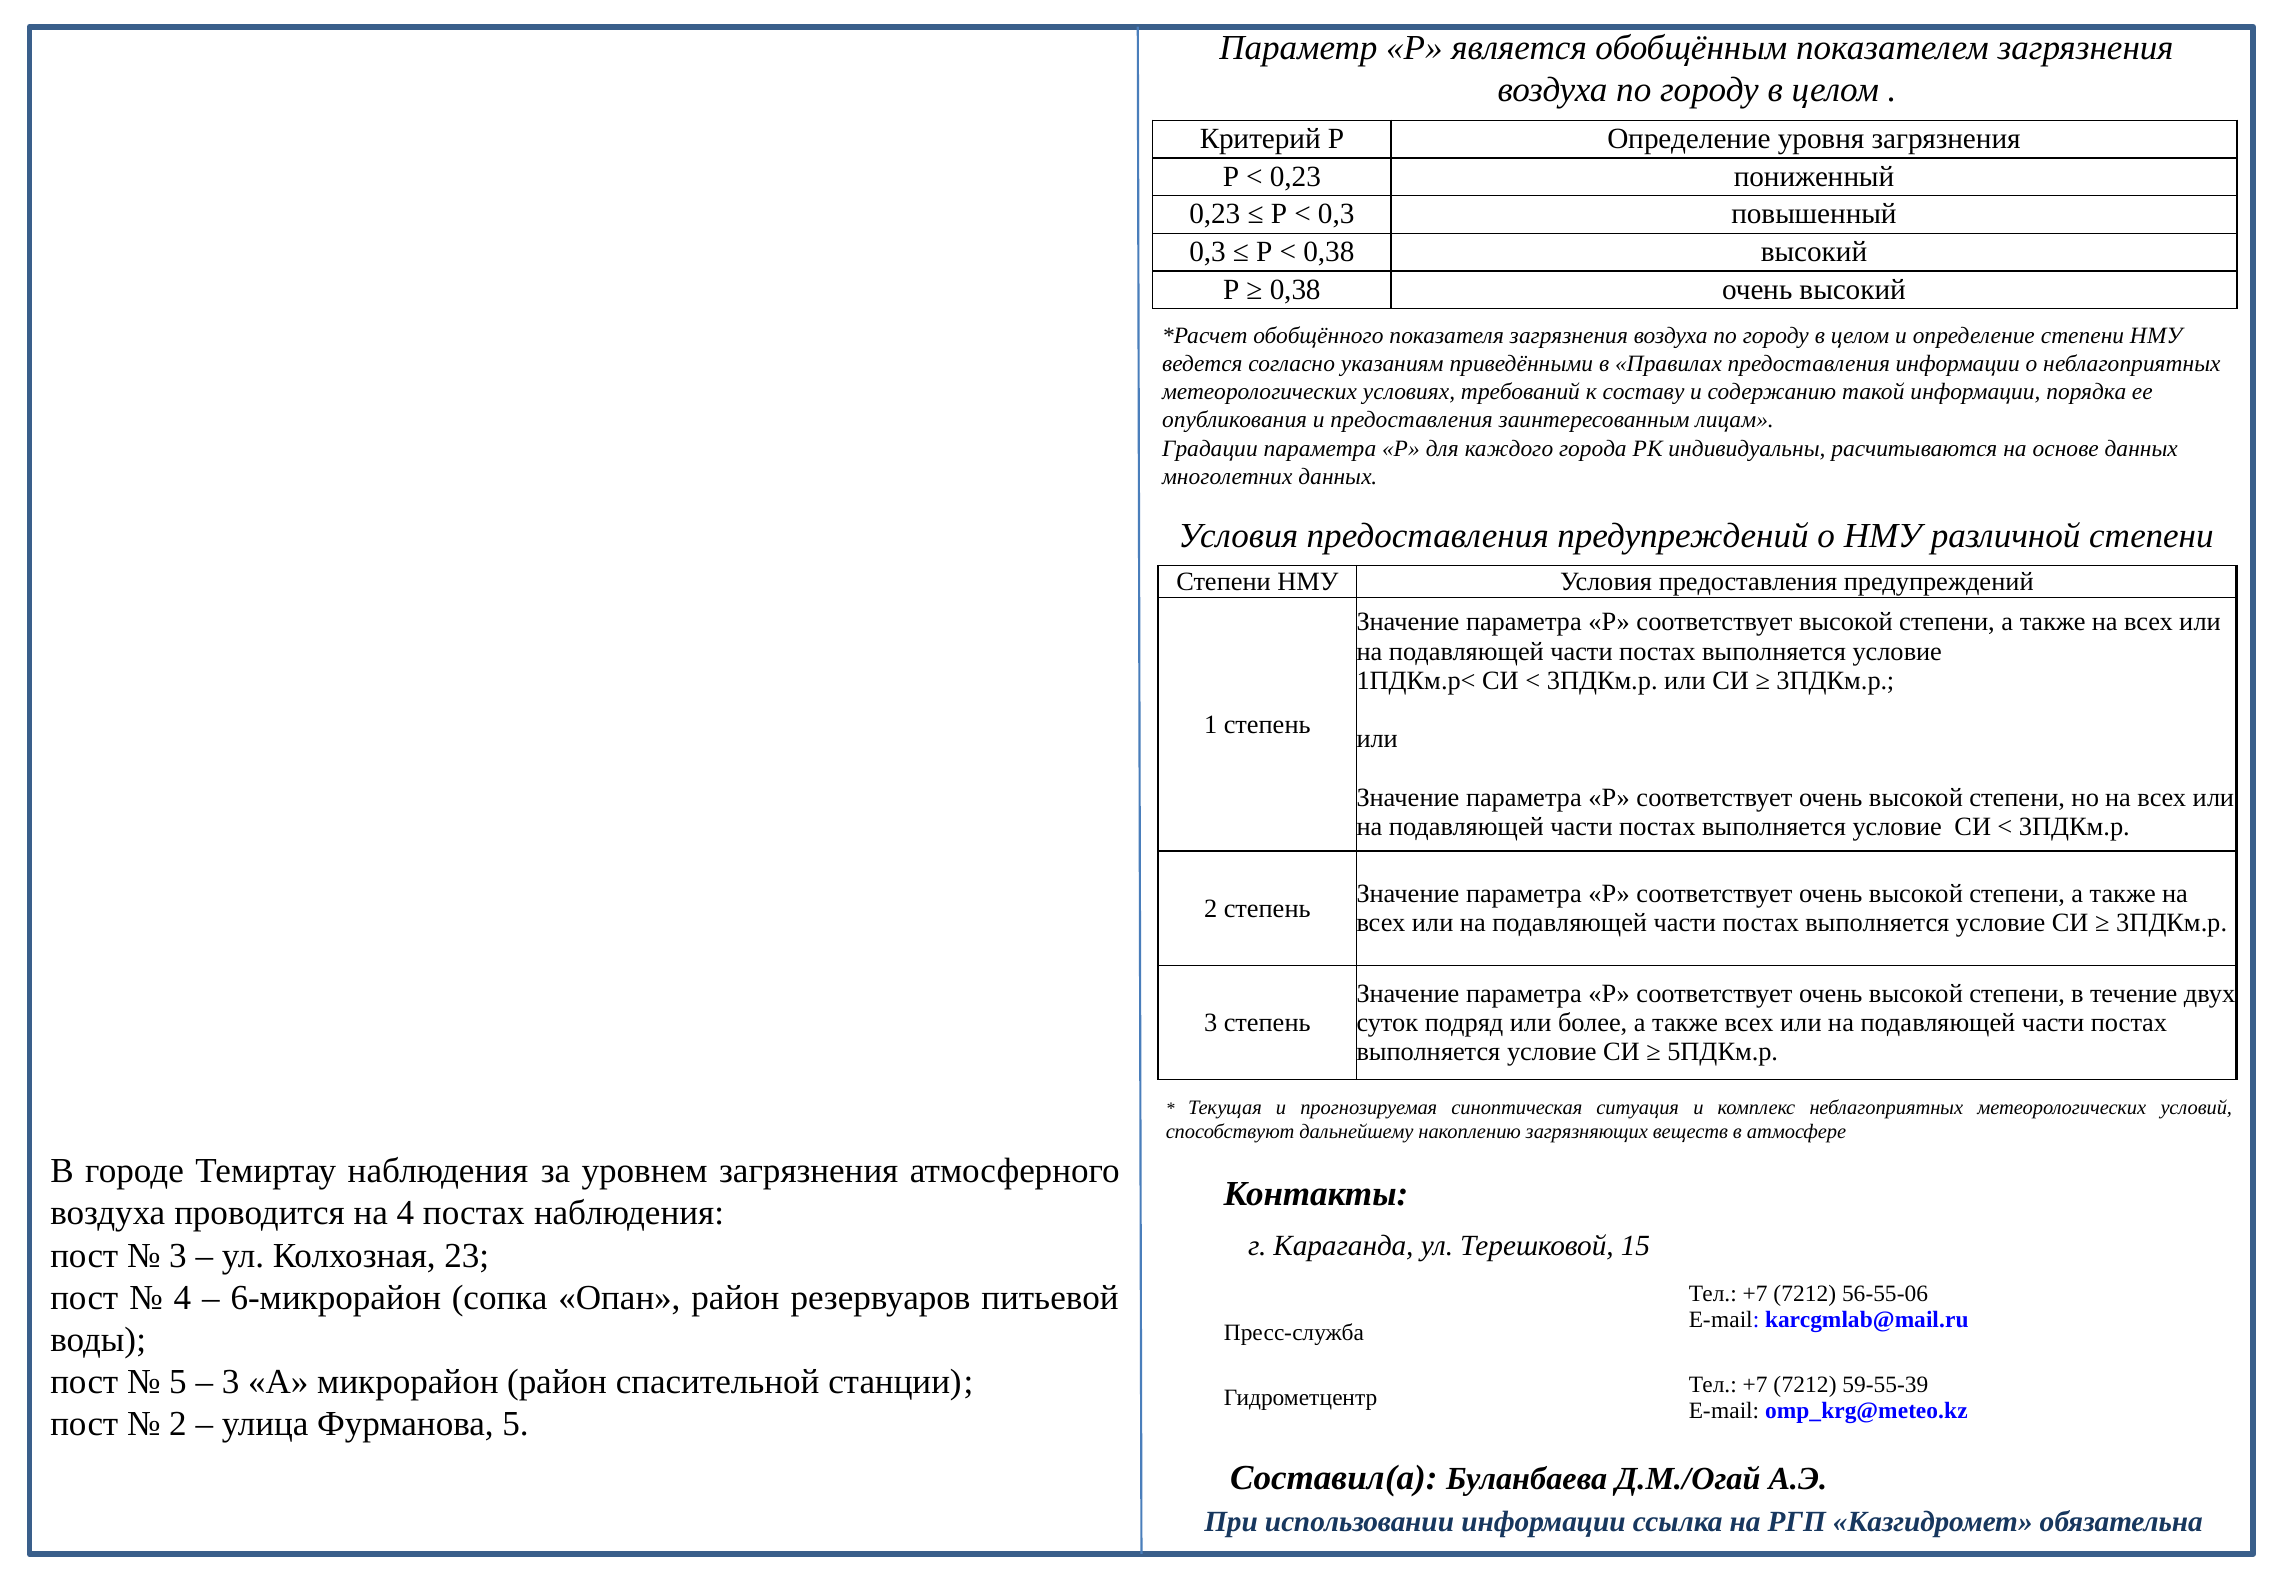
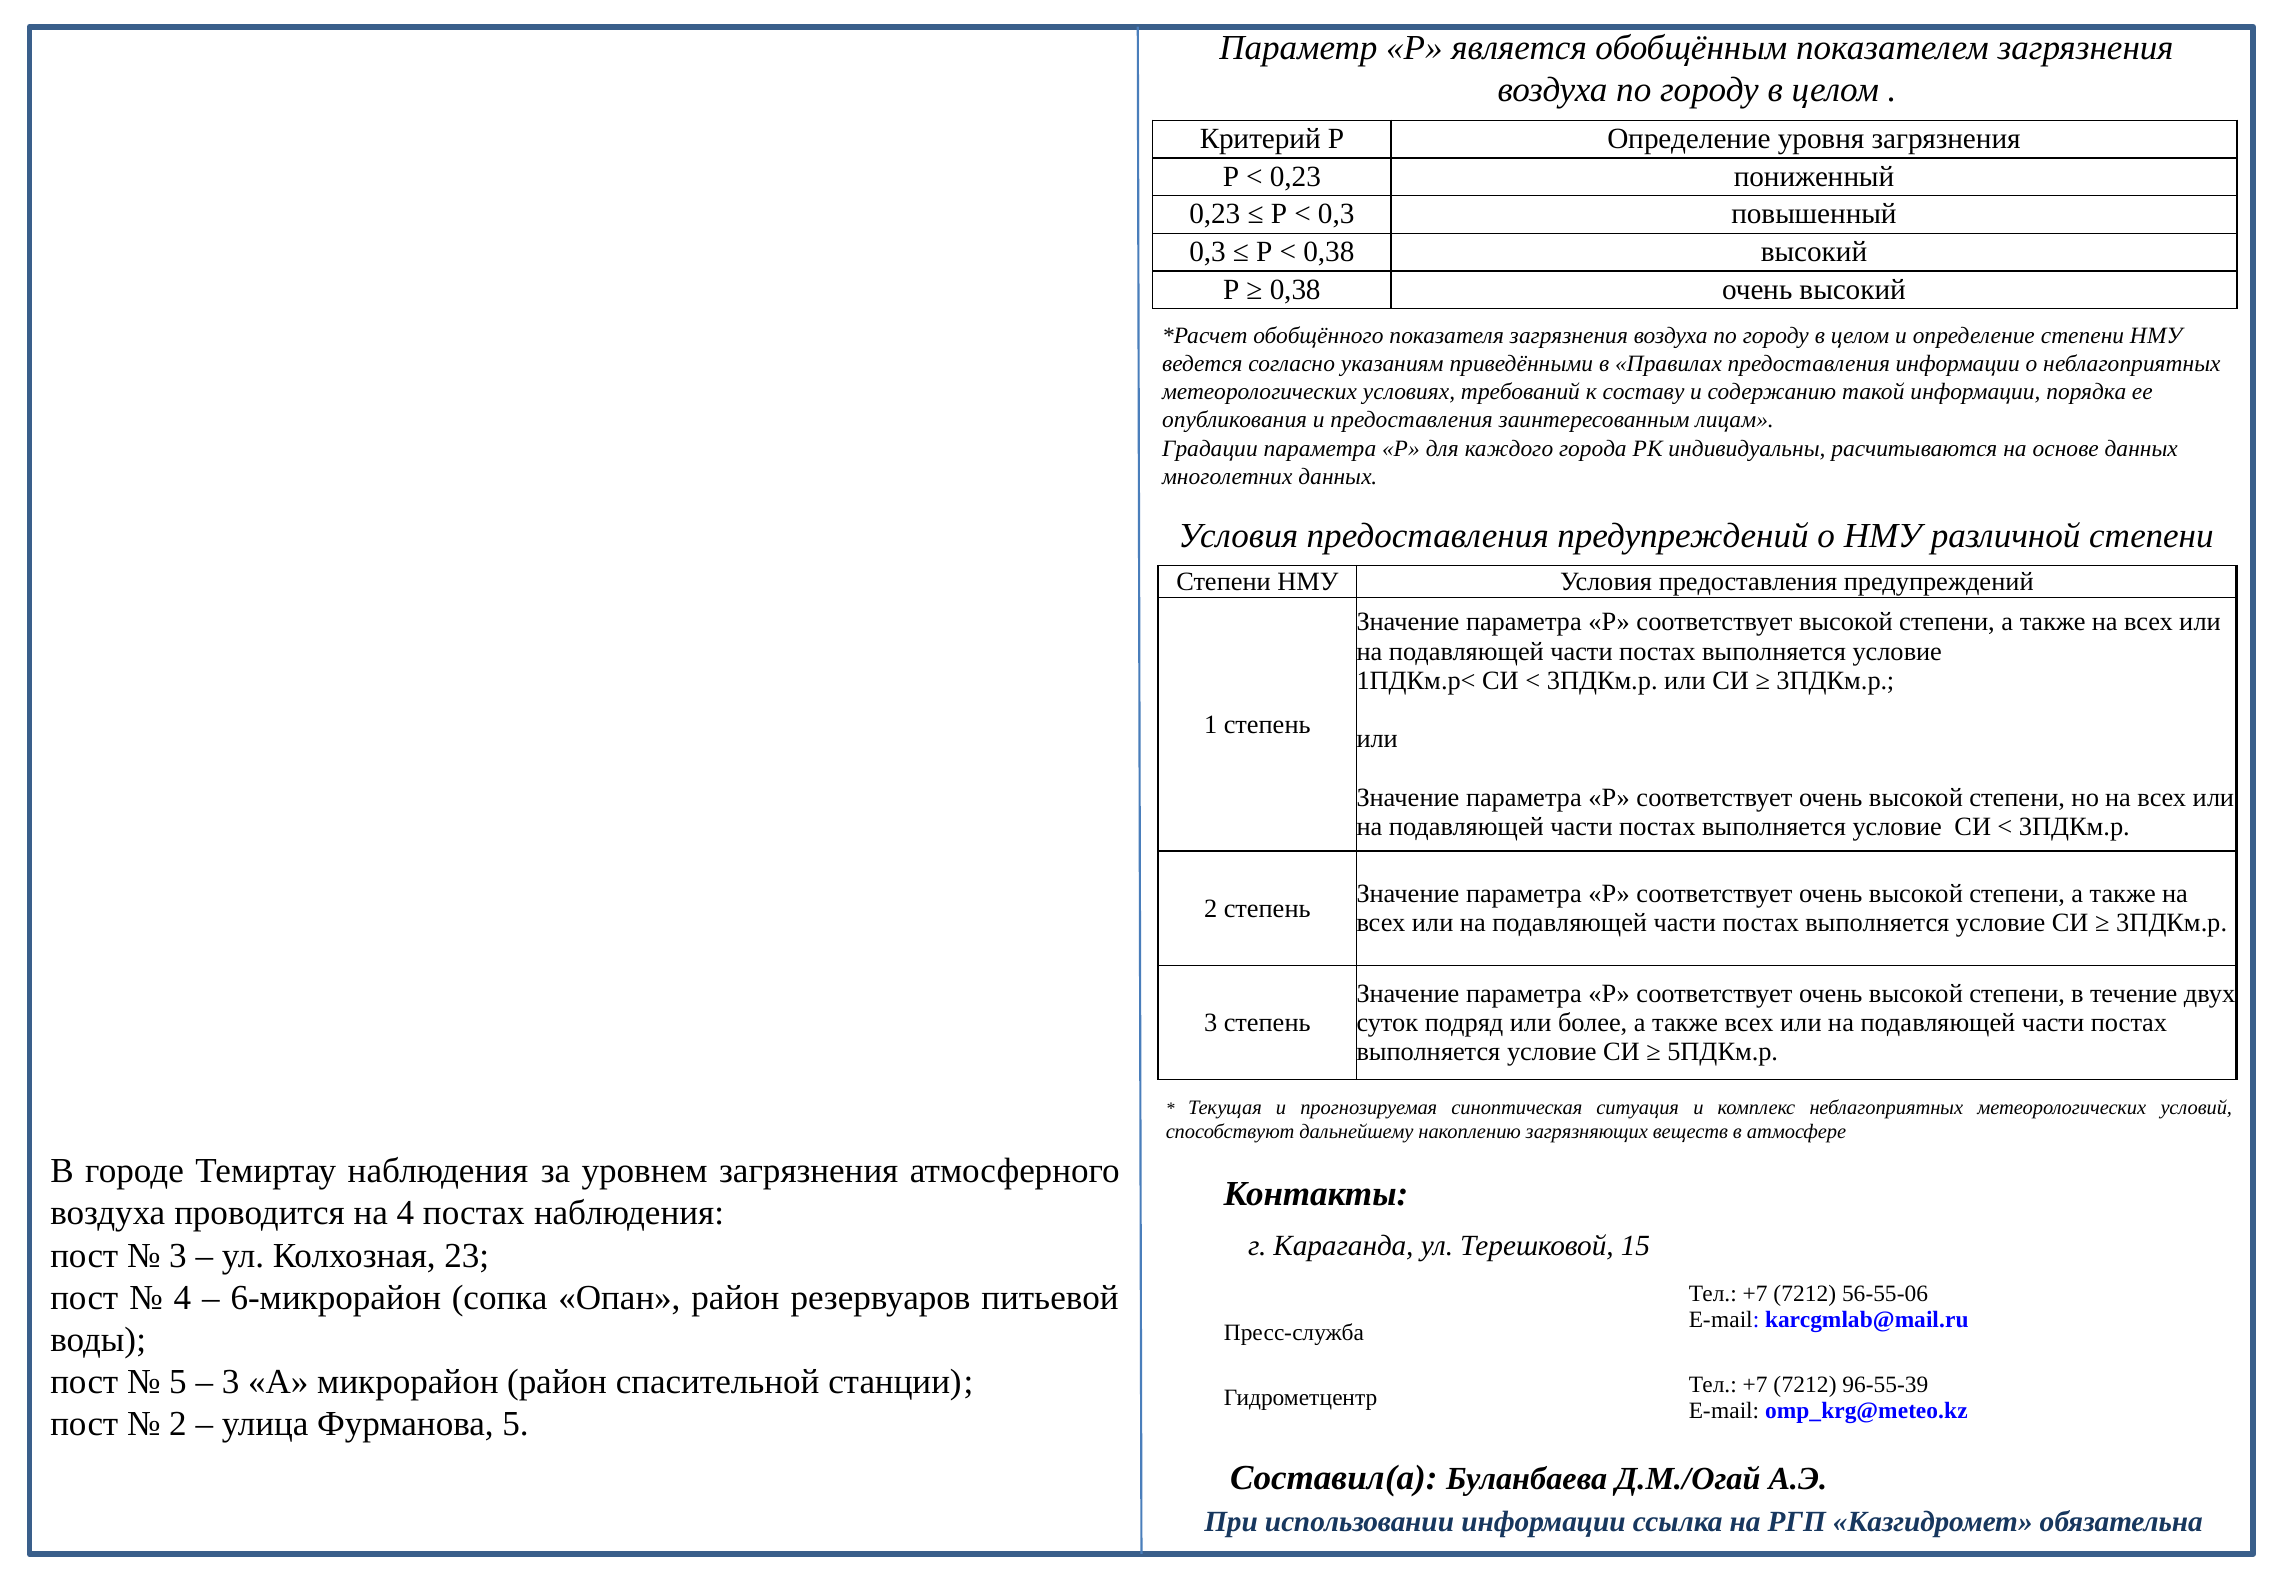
59-55-39: 59-55-39 -> 96-55-39 (1885, 1385)
